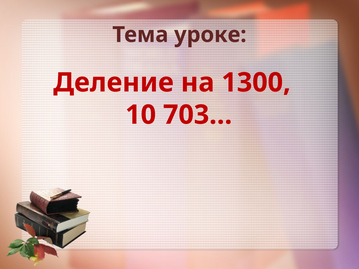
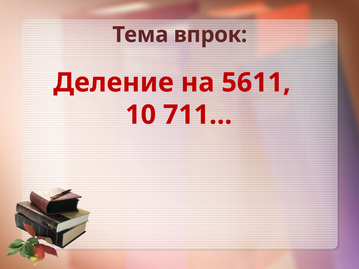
уроке: уроке -> впрок (210, 35)
1300: 1300 -> 5611 (256, 83)
703…: 703… -> 711… (198, 115)
